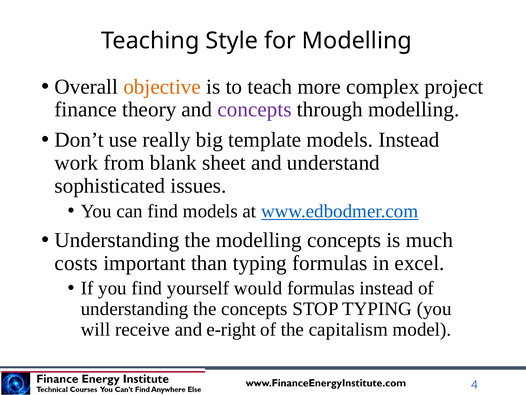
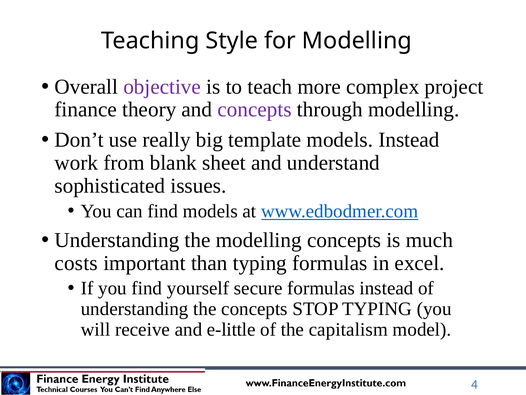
objective colour: orange -> purple (162, 87)
would: would -> secure (258, 288)
e-right: e-right -> e-little (231, 329)
